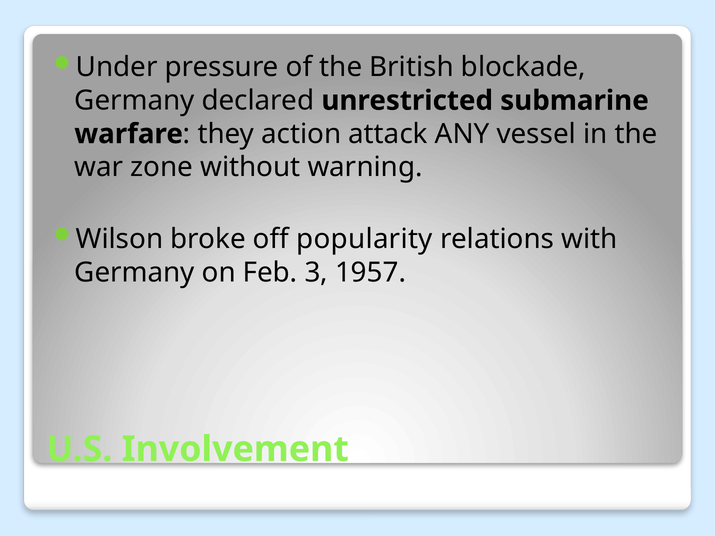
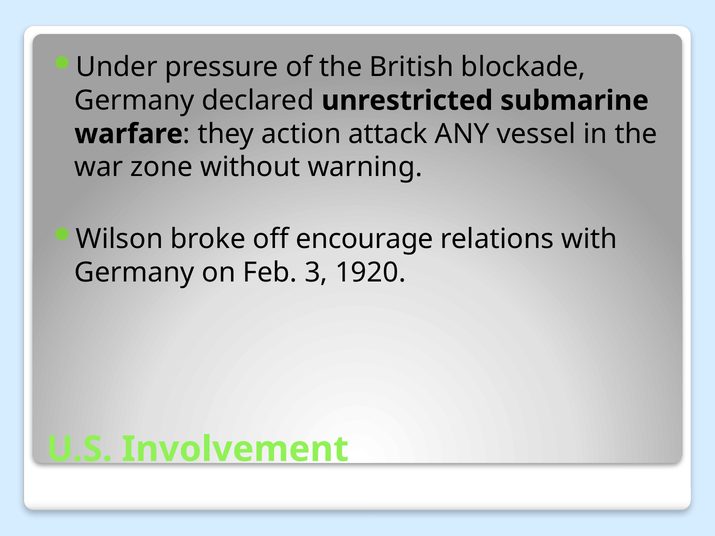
popularity: popularity -> encourage (365, 239)
1957: 1957 -> 1920 (371, 273)
